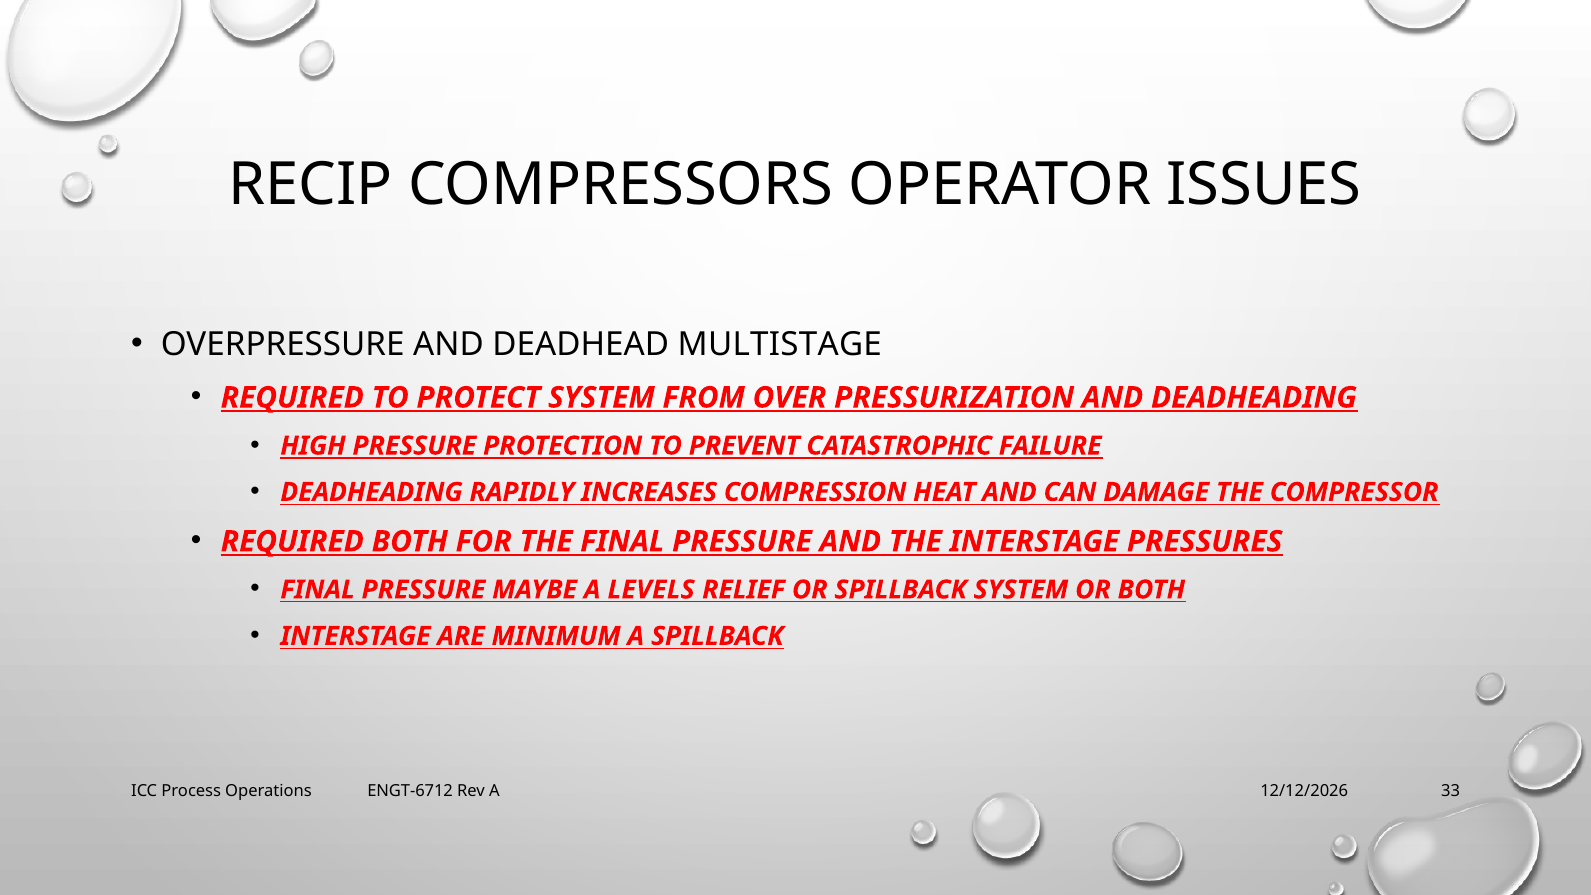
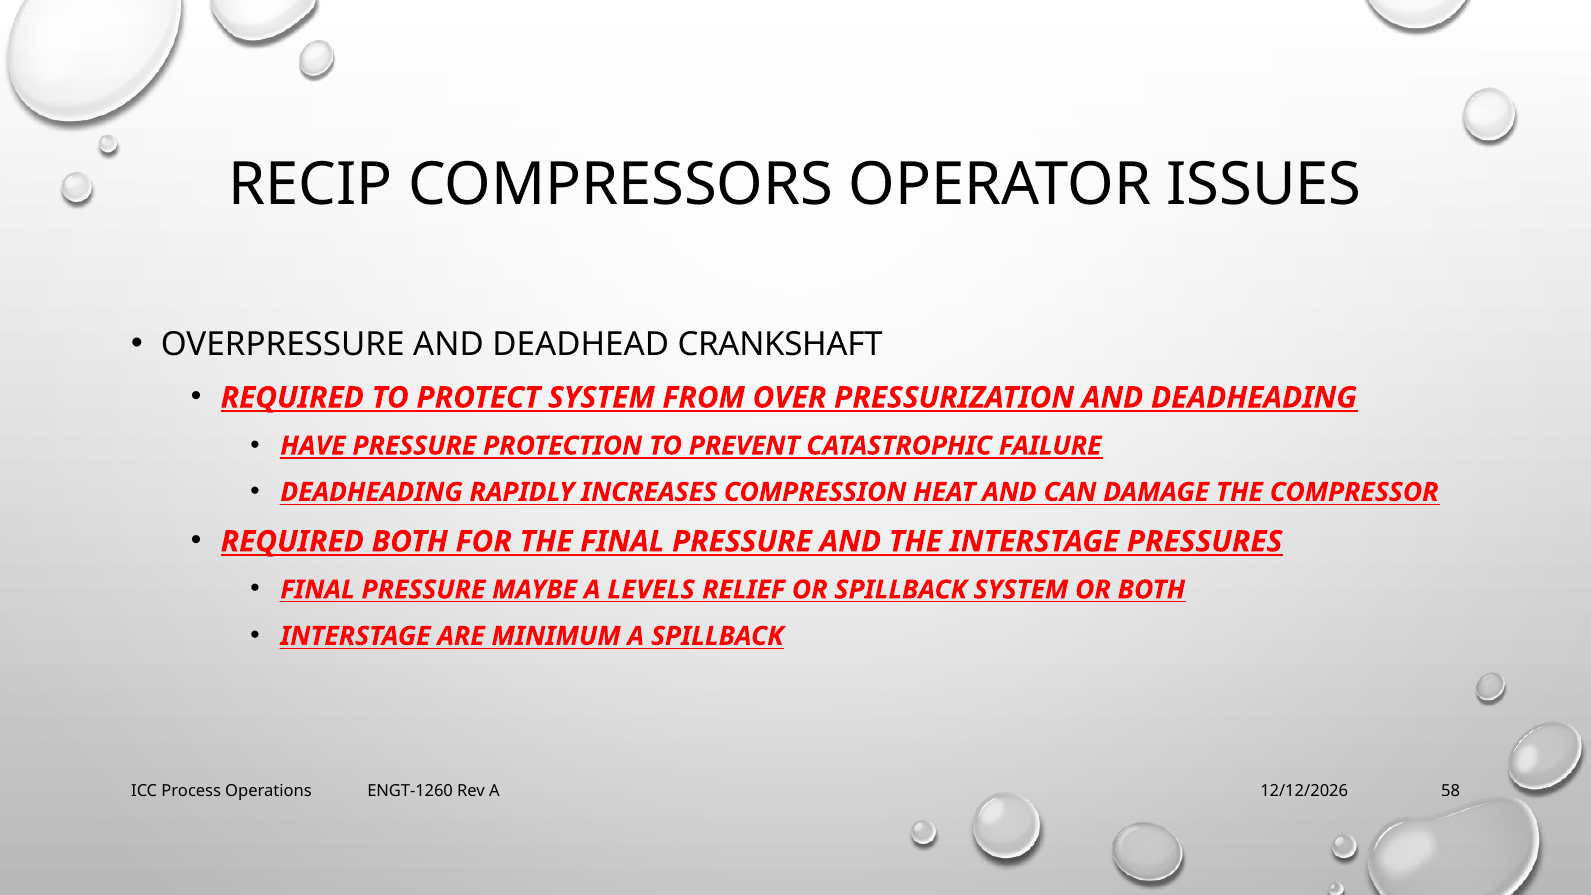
MULTISTAGE: MULTISTAGE -> CRANKSHAFT (780, 345)
HIGH: HIGH -> HAVE (313, 446)
ENGT-6712: ENGT-6712 -> ENGT-1260 (410, 791)
33: 33 -> 58 (1451, 791)
